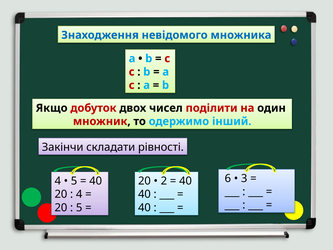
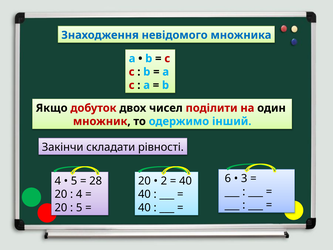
40: 40 -> 28 (96, 181)
